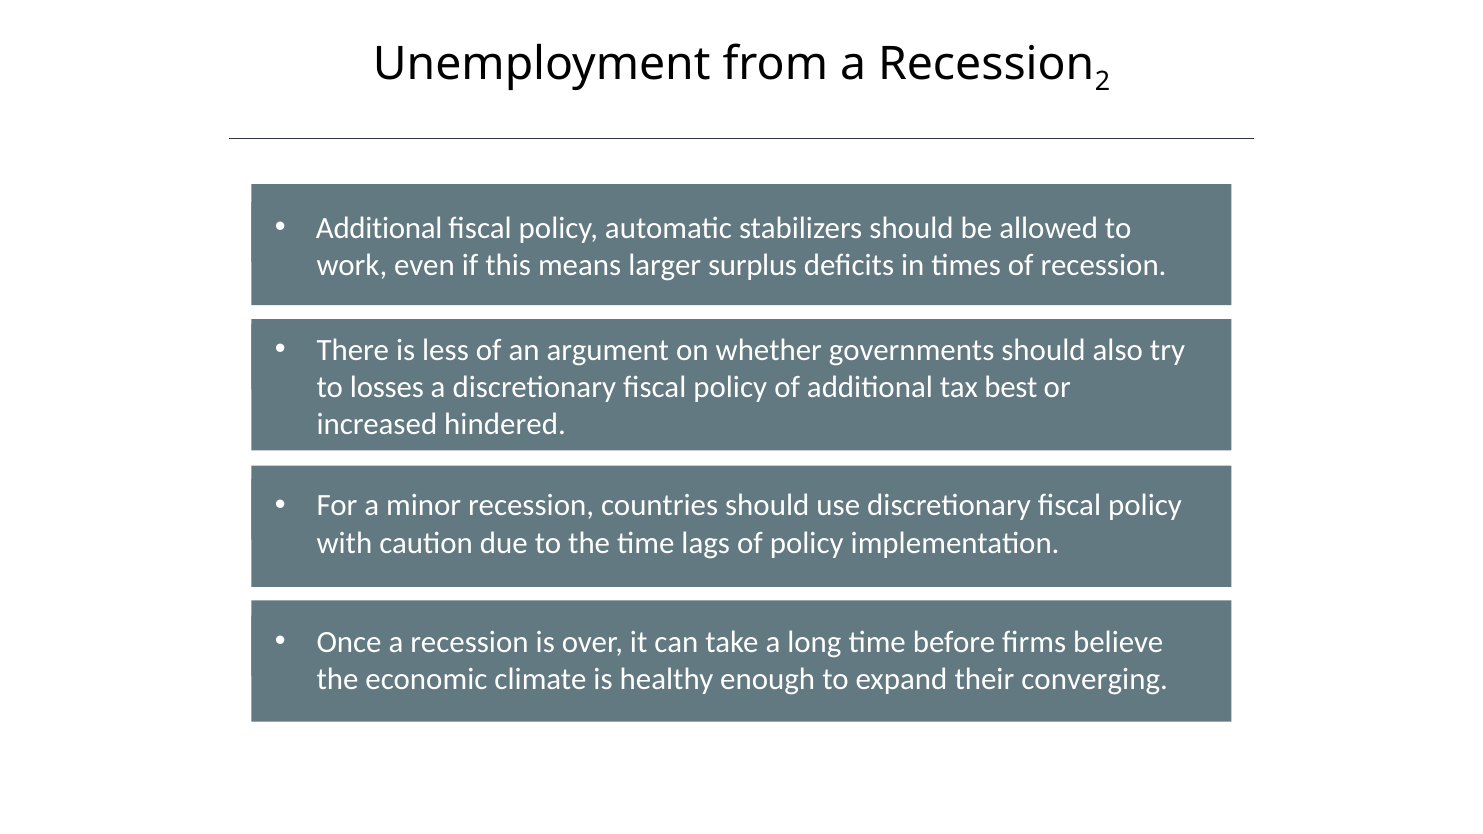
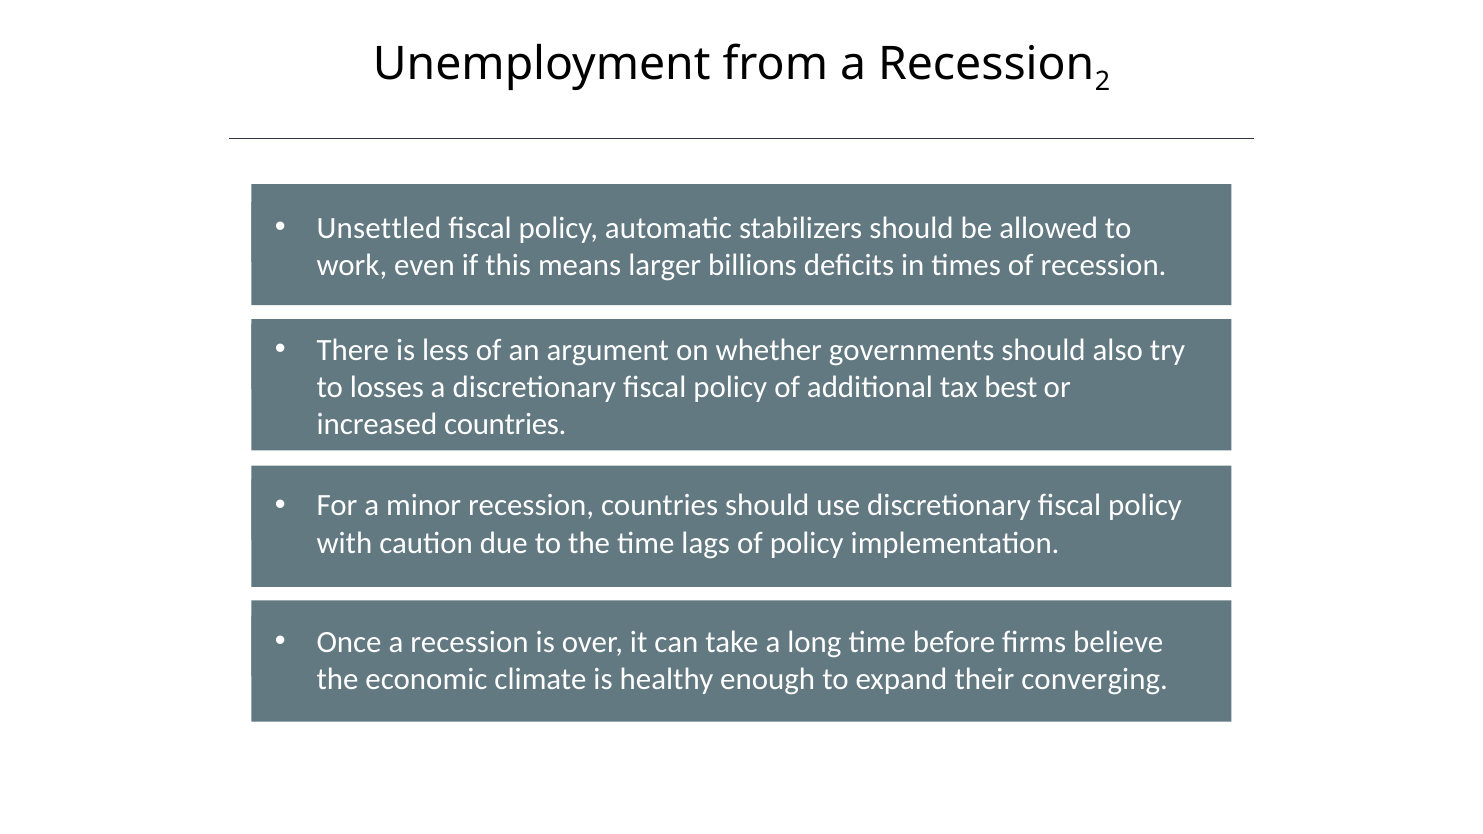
Additional: Additional -> Unsettled (379, 228)
surplus: surplus -> billions (752, 266)
increased hindered: hindered -> countries (505, 425)
